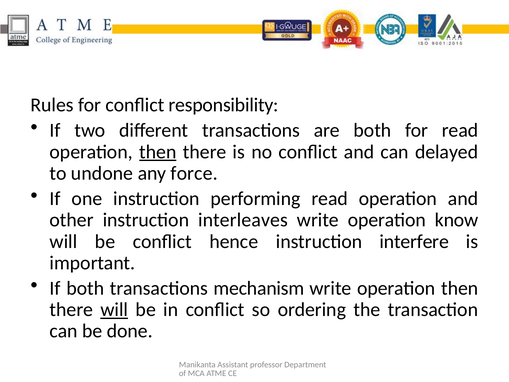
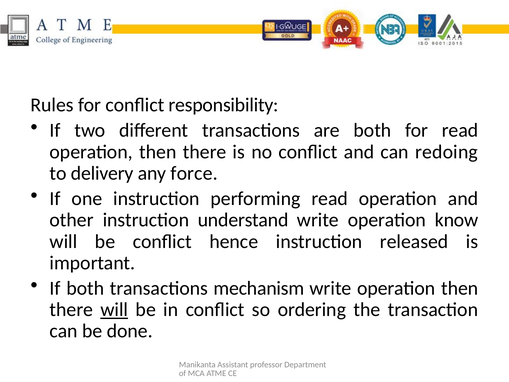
then underline: present -> none (158, 152)
delayed: delayed -> redoing (446, 152)
undone: undone -> delivery (102, 173)
interleaves: interleaves -> understand (243, 220)
interfere: interfere -> released (414, 241)
